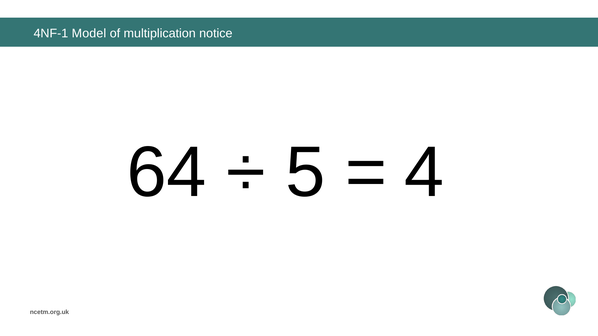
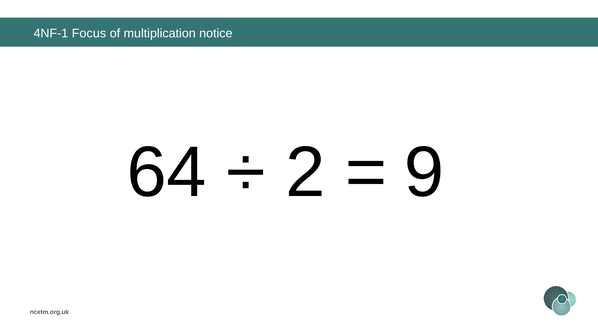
Model: Model -> Focus (89, 33)
5: 5 -> 2 (305, 173)
4: 4 -> 9 (424, 173)
